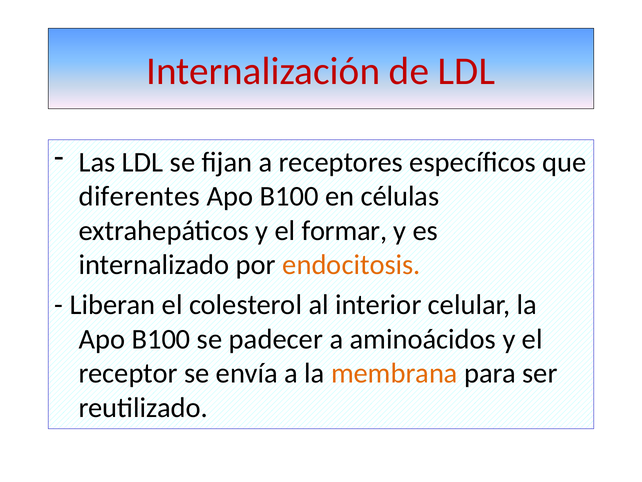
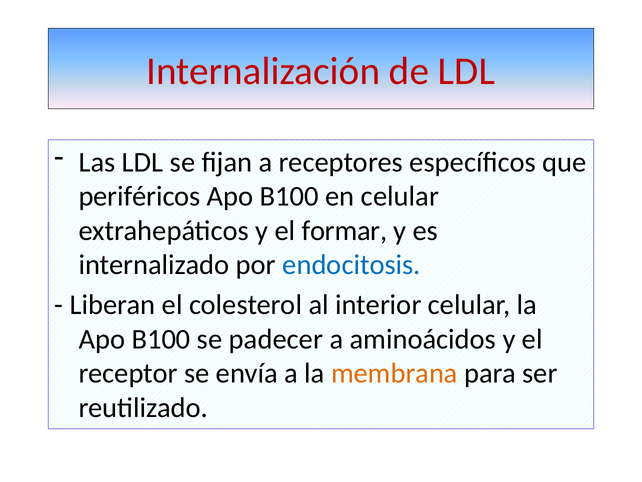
diferentes: diferentes -> periféricos (140, 196)
en células: células -> celular (400, 196)
endocitosis colour: orange -> blue (352, 265)
